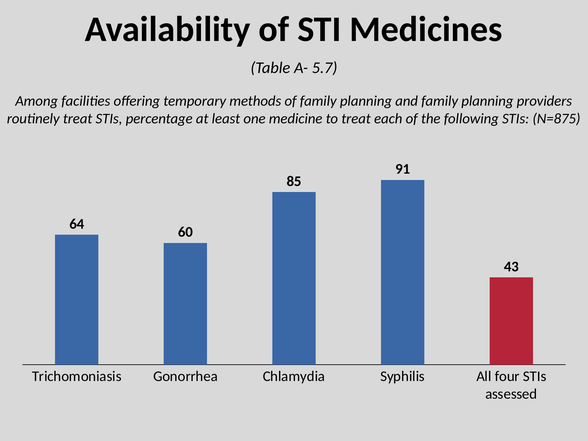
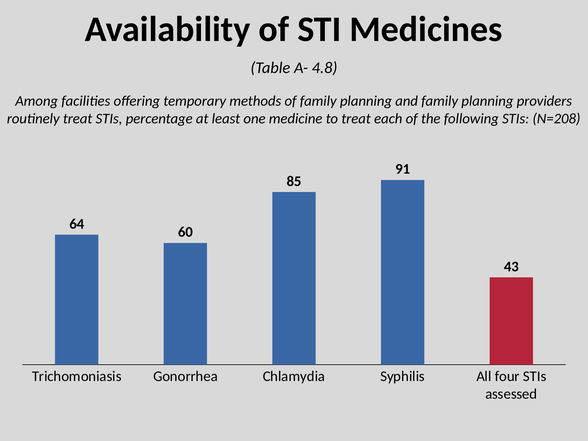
5.7: 5.7 -> 4.8 (325, 68)
N=875: N=875 -> N=208 (556, 119)
